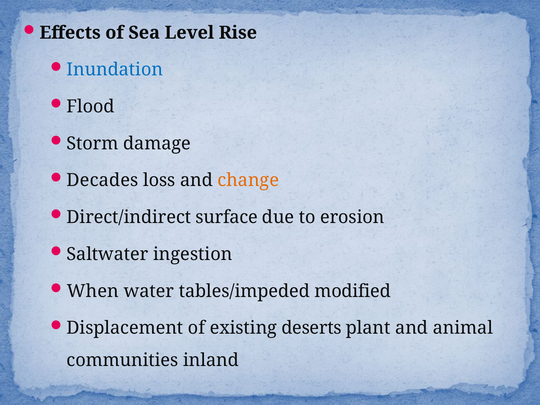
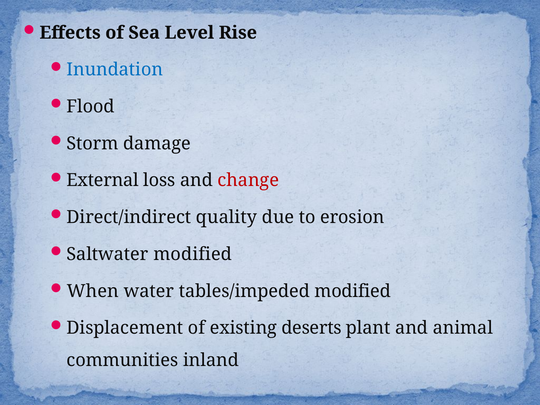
Decades: Decades -> External (103, 180)
change colour: orange -> red (248, 180)
surface: surface -> quality (227, 217)
Saltwater ingestion: ingestion -> modified (193, 254)
